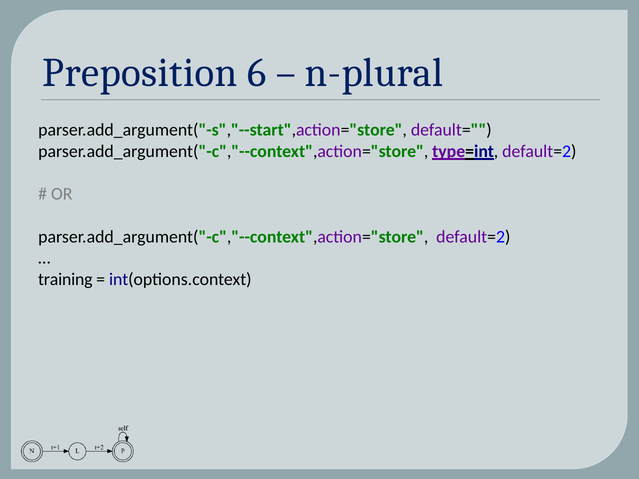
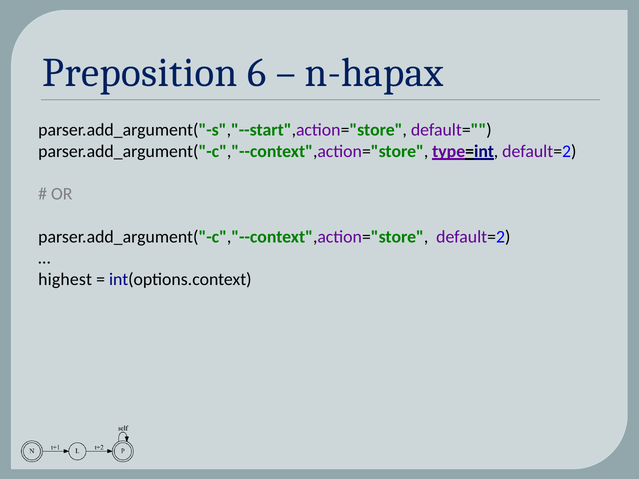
n-plural: n-plural -> n-hapax (374, 73)
training: training -> highest (65, 279)
